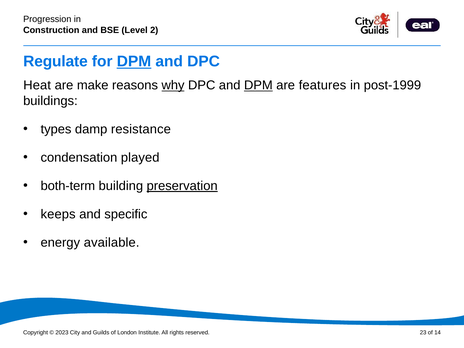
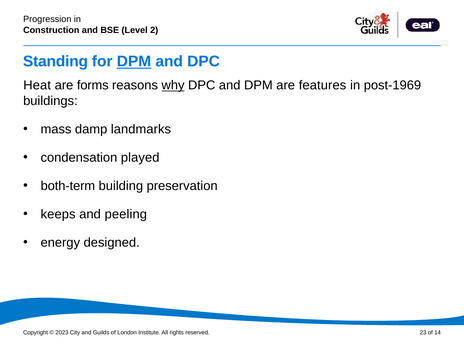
Regulate: Regulate -> Standing (55, 62)
make: make -> forms (93, 85)
DPM underline: present -> none (258, 85)
post-1999: post-1999 -> post-1969 (392, 85)
types: types -> mass (56, 129)
resistance: resistance -> landmarks (141, 129)
preservation underline: present -> none (182, 186)
specific: specific -> peeling (126, 214)
available: available -> designed (112, 243)
